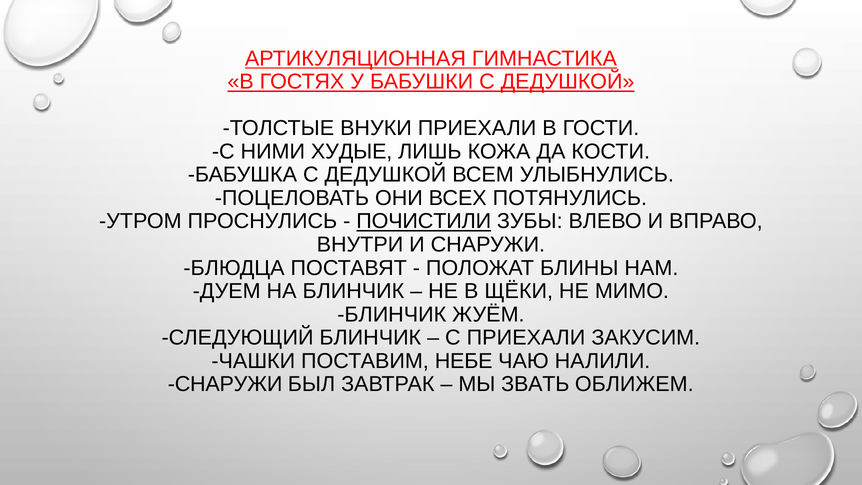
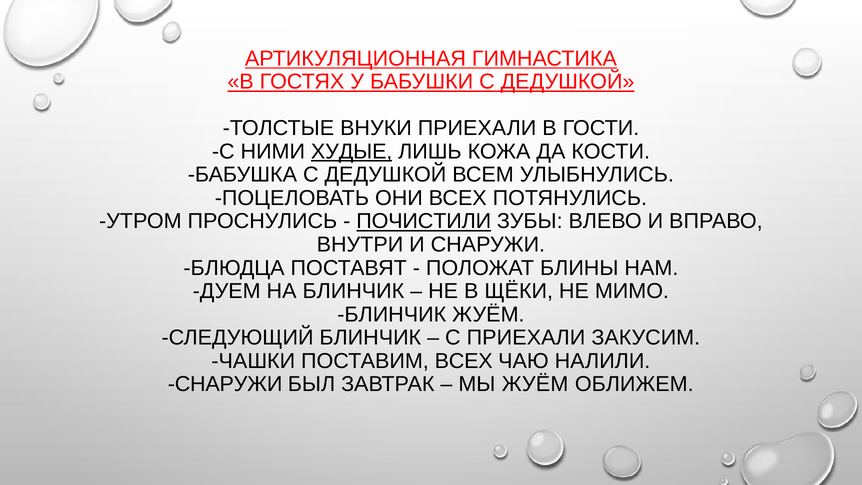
ХУДЫЕ underline: none -> present (352, 152)
ПОСТАВИМ НЕБЕ: НЕБЕ -> ВСЕХ (464, 361)
МЫ ЗВАТЬ: ЗВАТЬ -> ЖУЁМ (535, 384)
